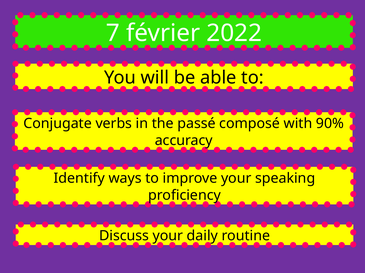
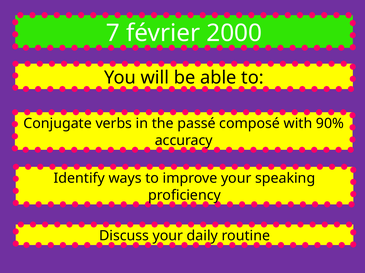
2022: 2022 -> 2000 (234, 33)
